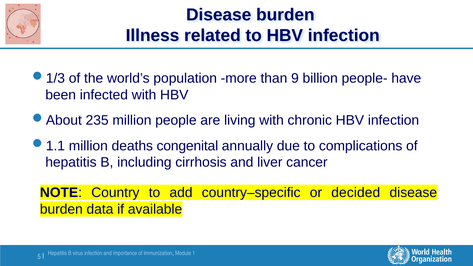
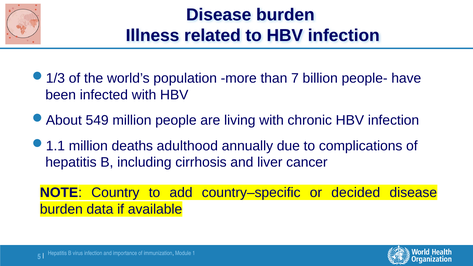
9: 9 -> 7 (295, 78)
235: 235 -> 549 (97, 120)
congenital: congenital -> adulthood (187, 146)
